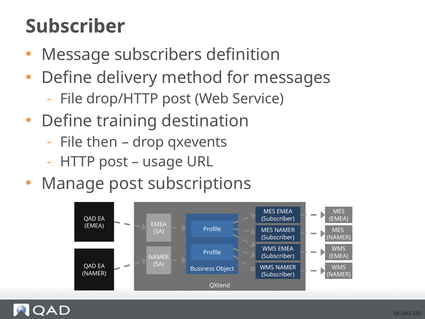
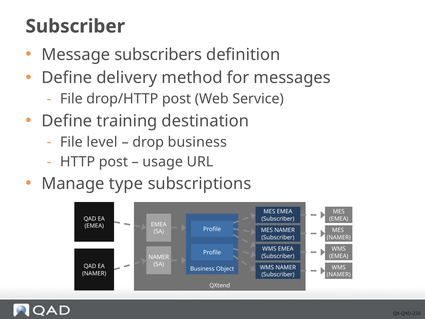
then: then -> level (102, 142)
drop qxevents: qxevents -> business (197, 142)
Manage post: post -> type (126, 184)
